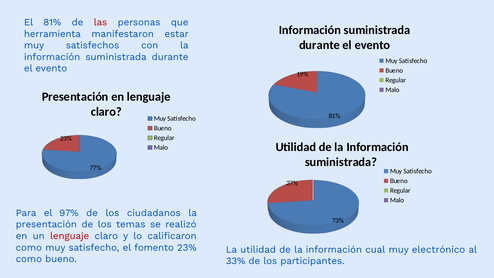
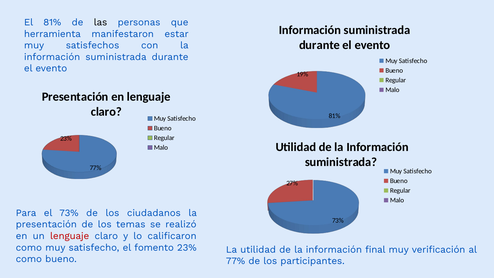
las colour: red -> black (100, 22)
el 97%: 97% -> 73% (69, 213)
cual: cual -> final (375, 249)
electrónico: electrónico -> verificación (439, 249)
33%: 33% -> 77% (236, 261)
